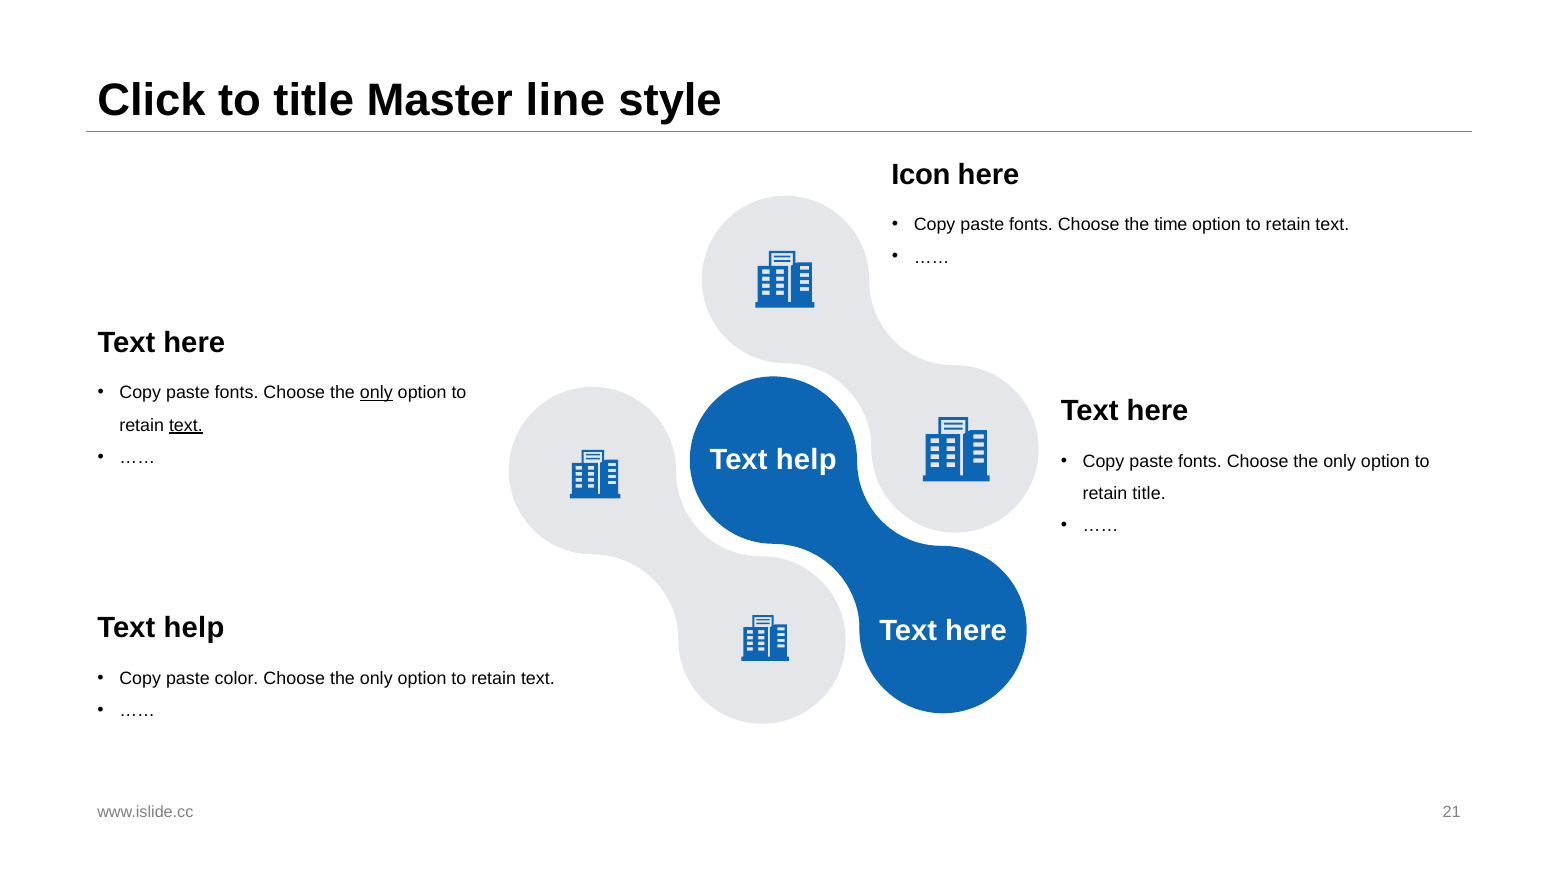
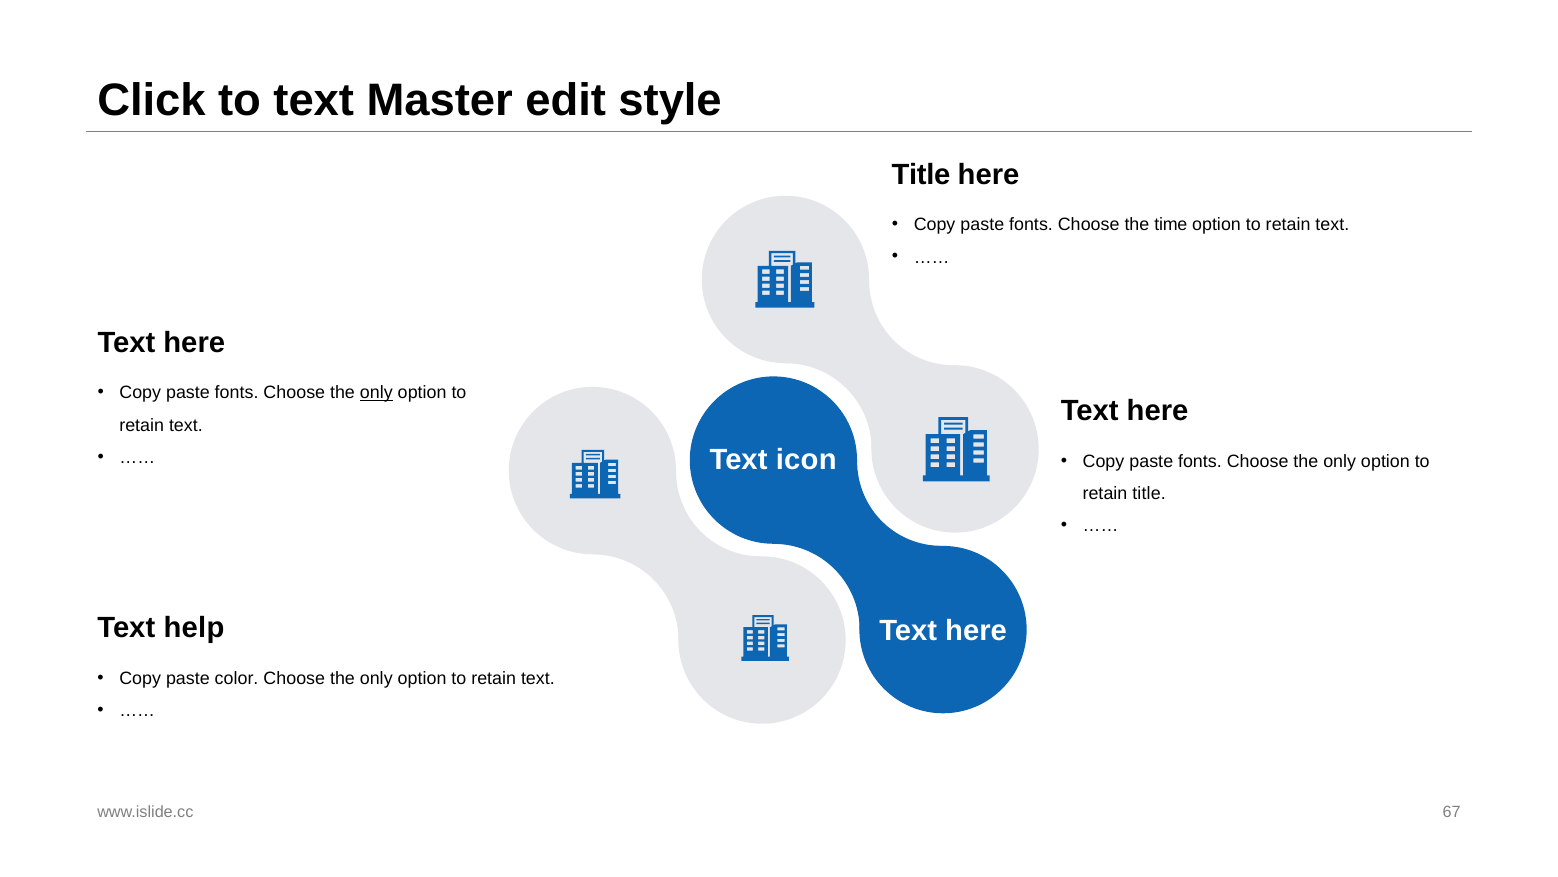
to title: title -> text (314, 101)
line: line -> edit (566, 101)
Icon: Icon -> Title (921, 175)
text underline: present -> none (186, 425)
help: help -> icon (806, 459)
21: 21 -> 67 (1452, 812)
